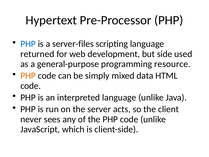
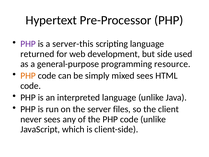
PHP colour: blue -> purple (28, 44)
server-files: server-files -> server-this (73, 44)
mixed data: data -> sees (145, 76)
acts: acts -> files (122, 109)
